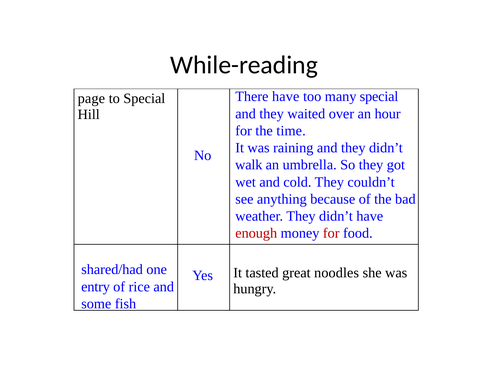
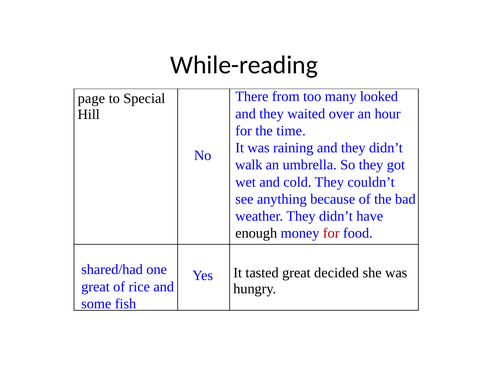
There have: have -> from (286, 97)
many special: special -> looked (379, 97)
enough colour: red -> black (256, 233)
noodles: noodles -> decided (337, 273)
entry: entry -> great (95, 287)
